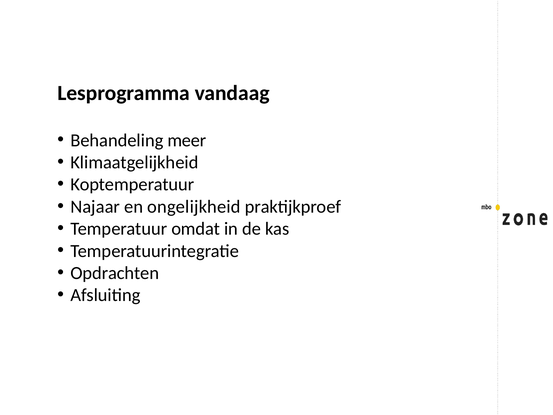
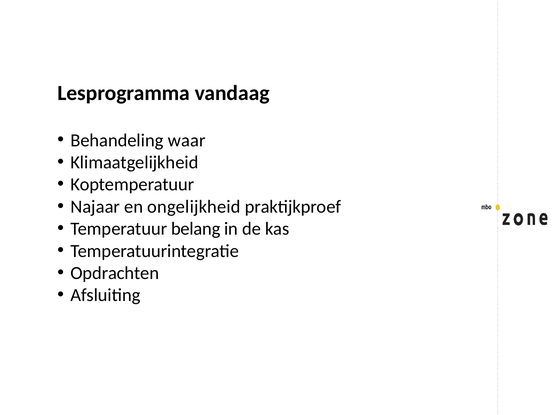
meer: meer -> waar (187, 140)
omdat: omdat -> belang (196, 229)
